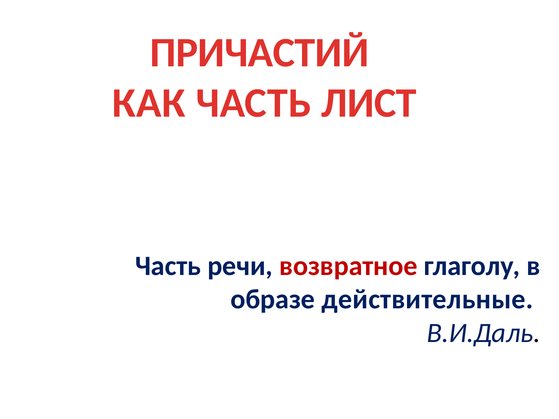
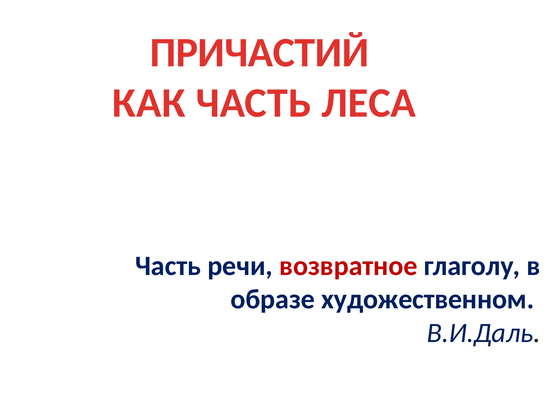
ЛИСТ: ЛИСТ -> ЛЕСА (369, 103)
действительные: действительные -> художественном (428, 300)
